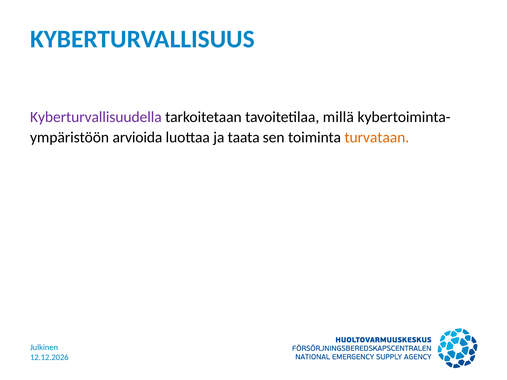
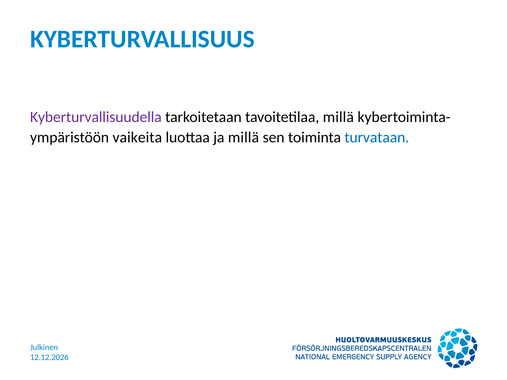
arvioida: arvioida -> vaikeita (137, 138)
ja taata: taata -> millä (243, 138)
turvataan colour: orange -> blue (377, 138)
